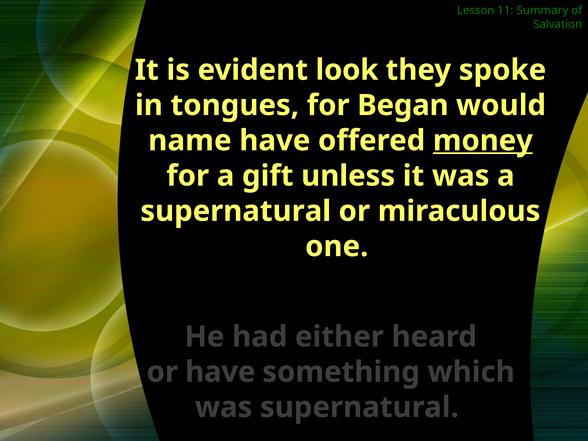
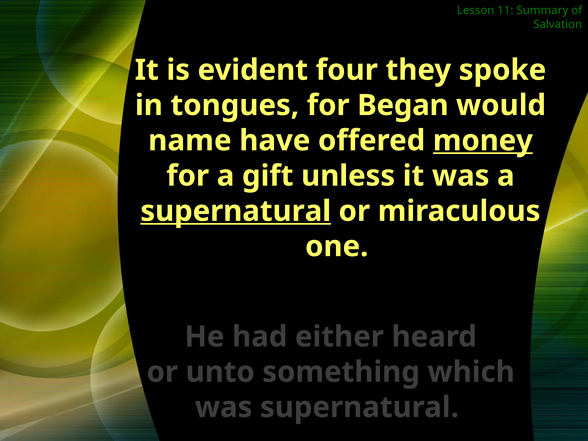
look: look -> four (347, 70)
supernatural underline: none -> present (236, 211)
or have: have -> unto (220, 372)
